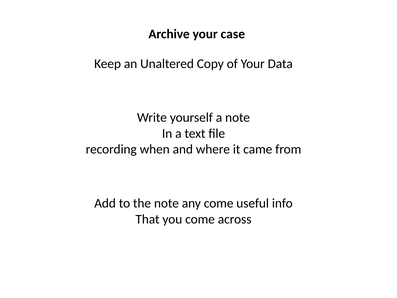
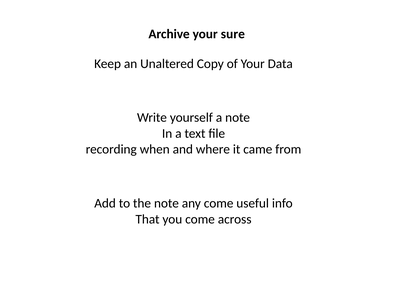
case: case -> sure (233, 34)
